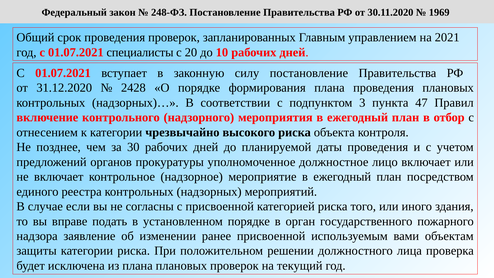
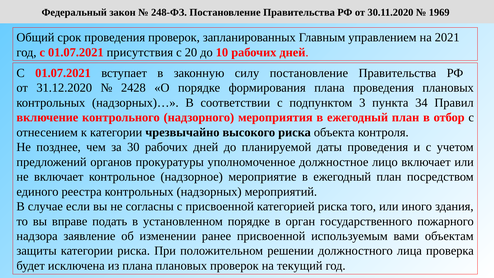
специалисты: специалисты -> присутствия (140, 52)
47: 47 -> 34 (421, 103)
